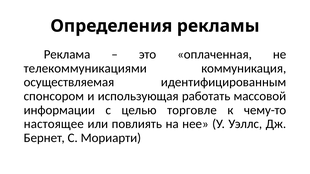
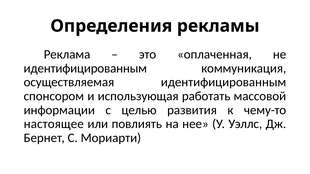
телекоммуникациями: телекоммуникациями -> идентифицированным (85, 68)
торговле: торговле -> развития (192, 110)
